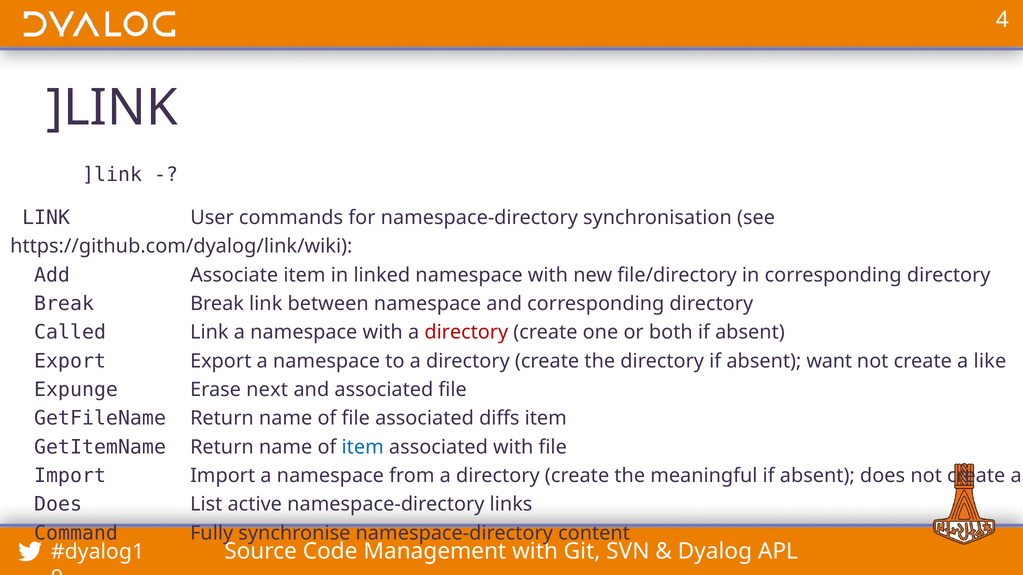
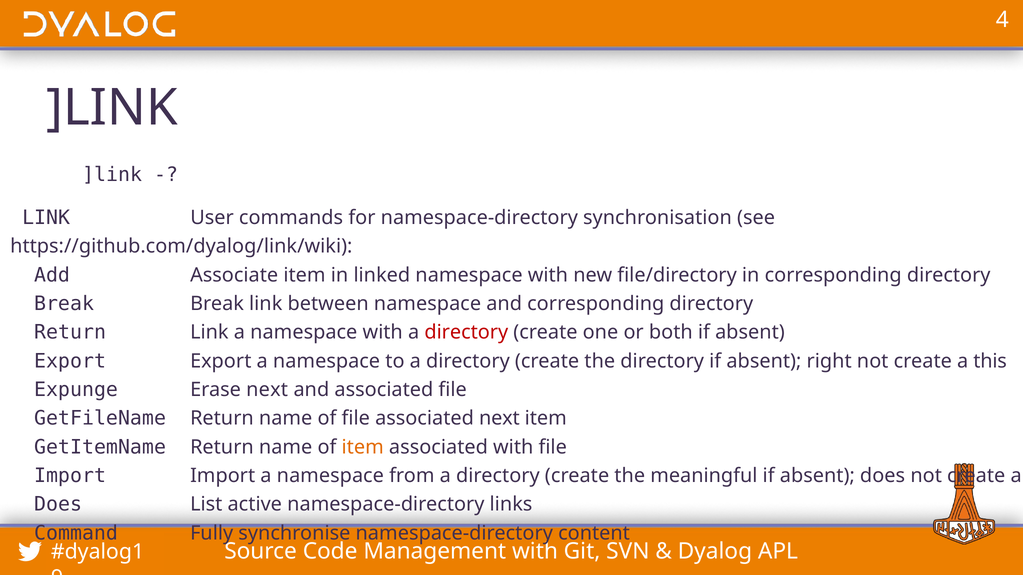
Called: Called -> Return (70, 333)
want: want -> right (829, 361)
like: like -> this (990, 361)
associated diffs: diffs -> next (499, 419)
item colour: blue -> orange (363, 447)
